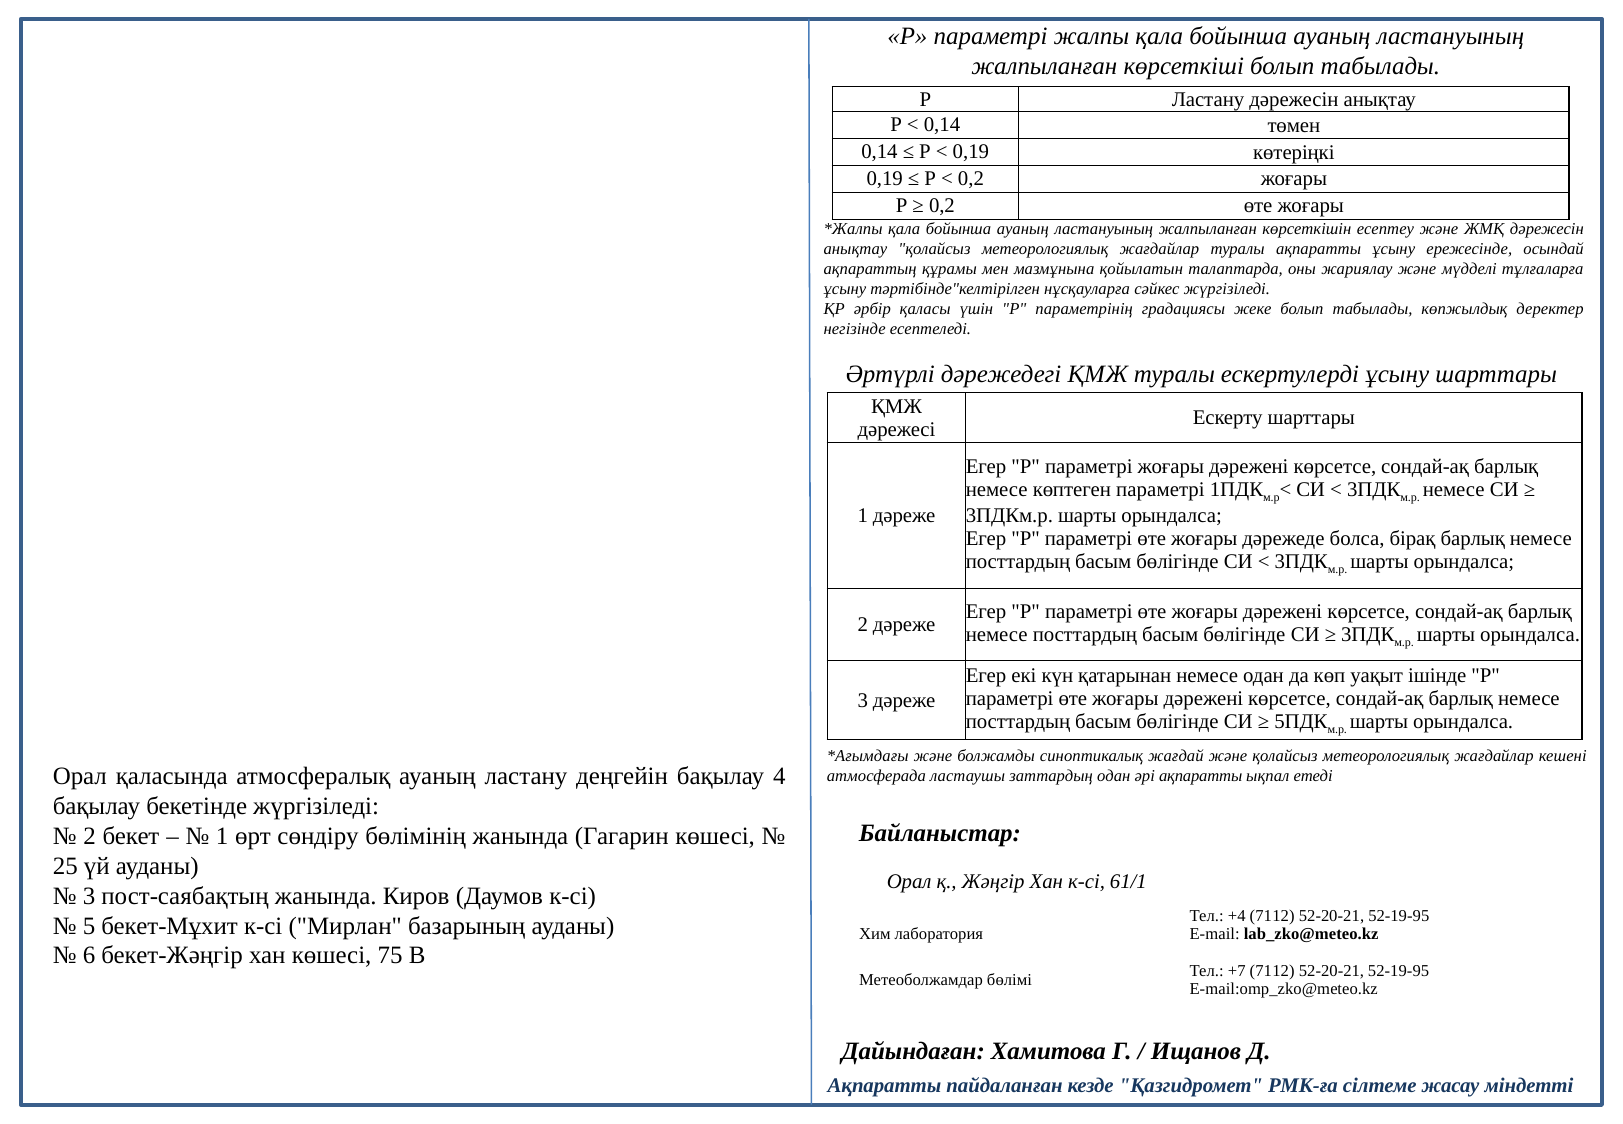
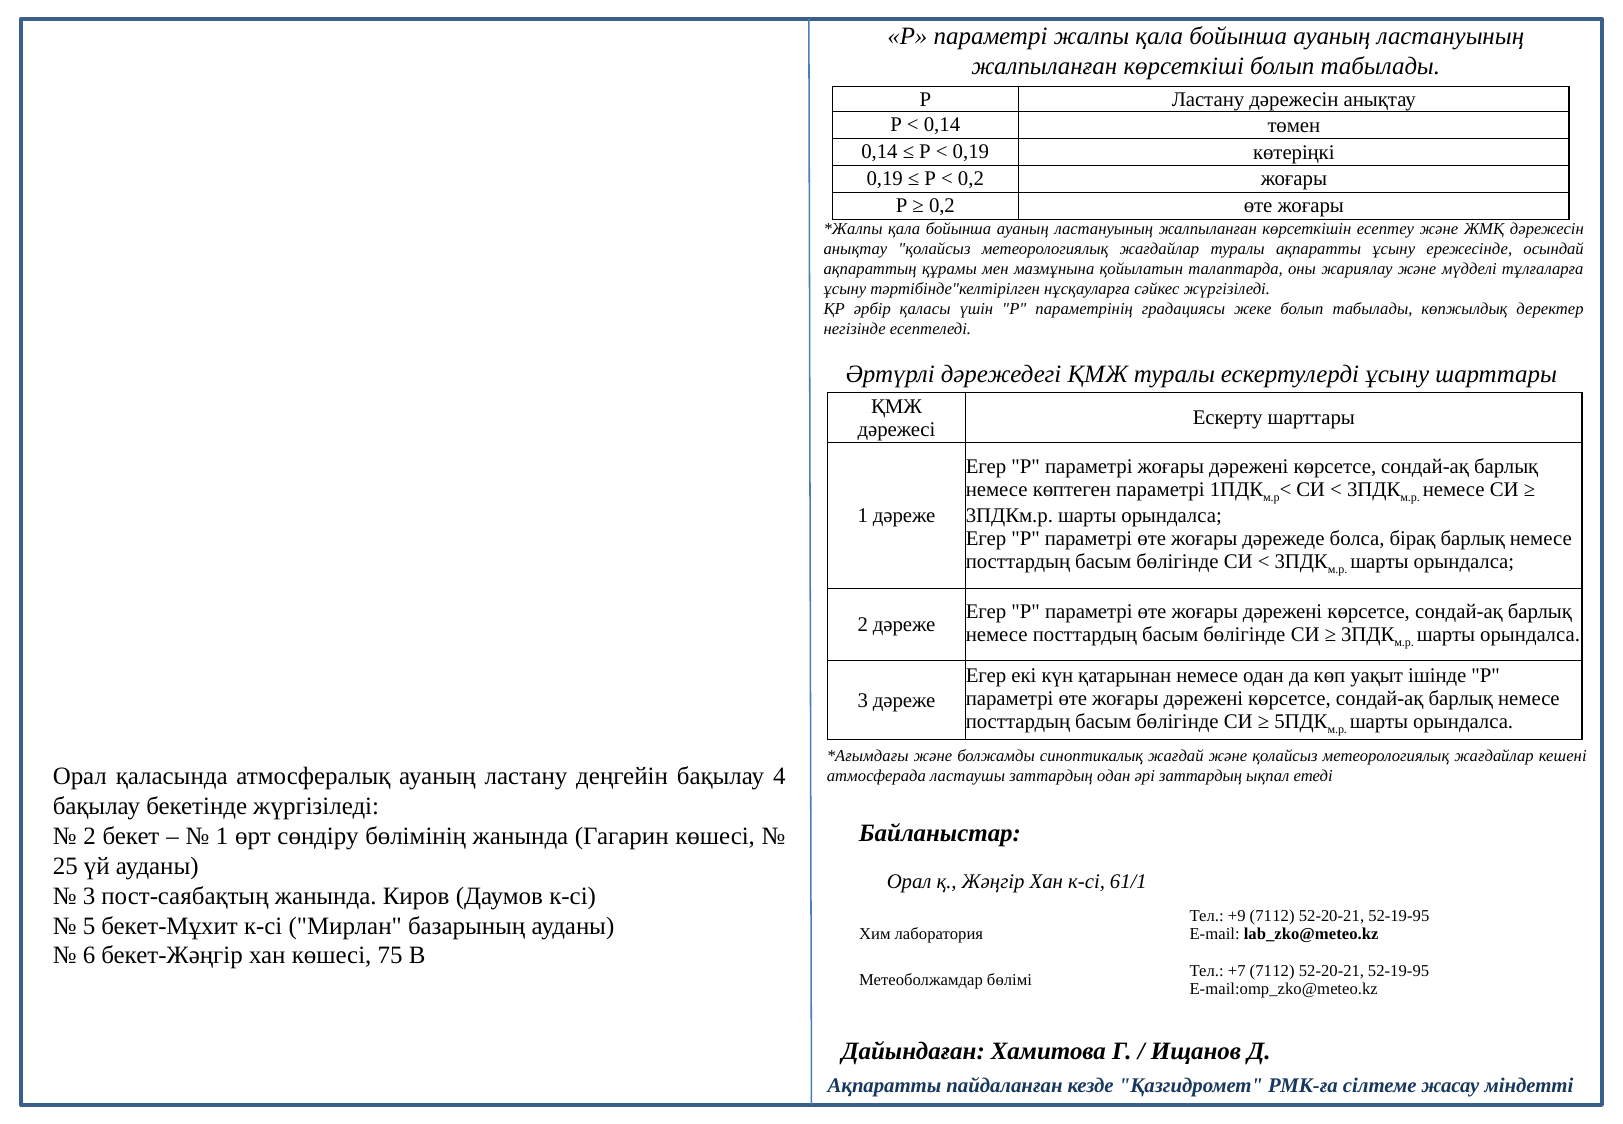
әрі ақпаратты: ақпаратты -> заттардың (1201, 776)
+4: +4 -> +9 (1237, 916)
